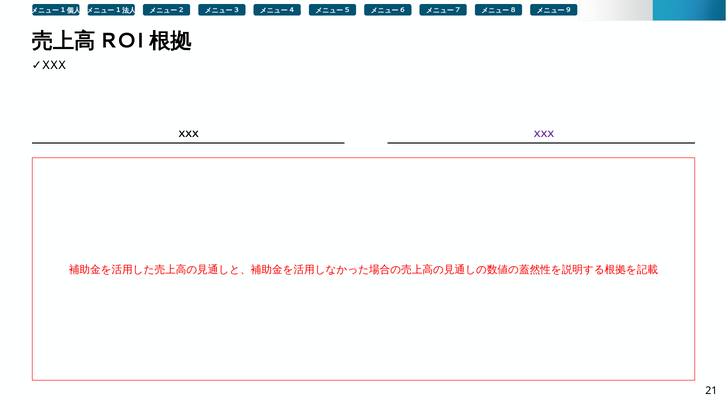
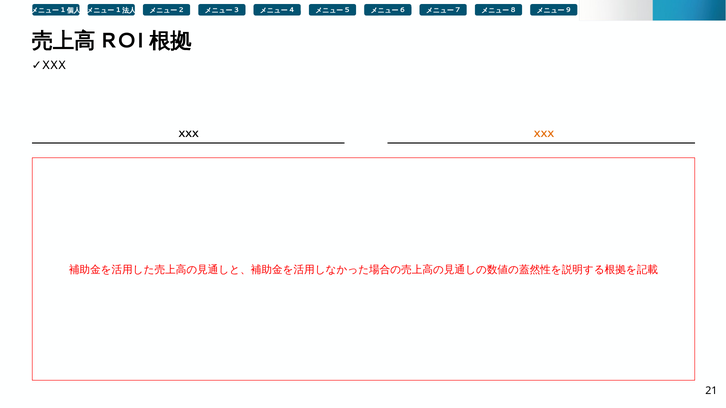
XXX colour: purple -> orange (544, 135)
